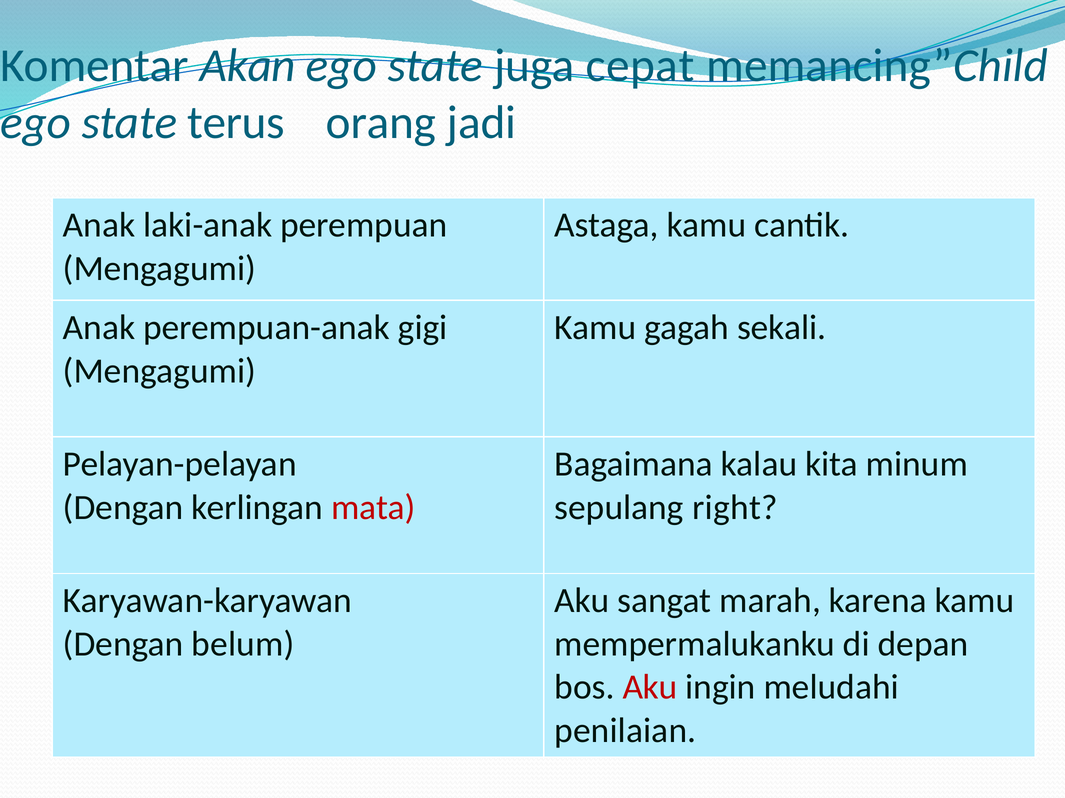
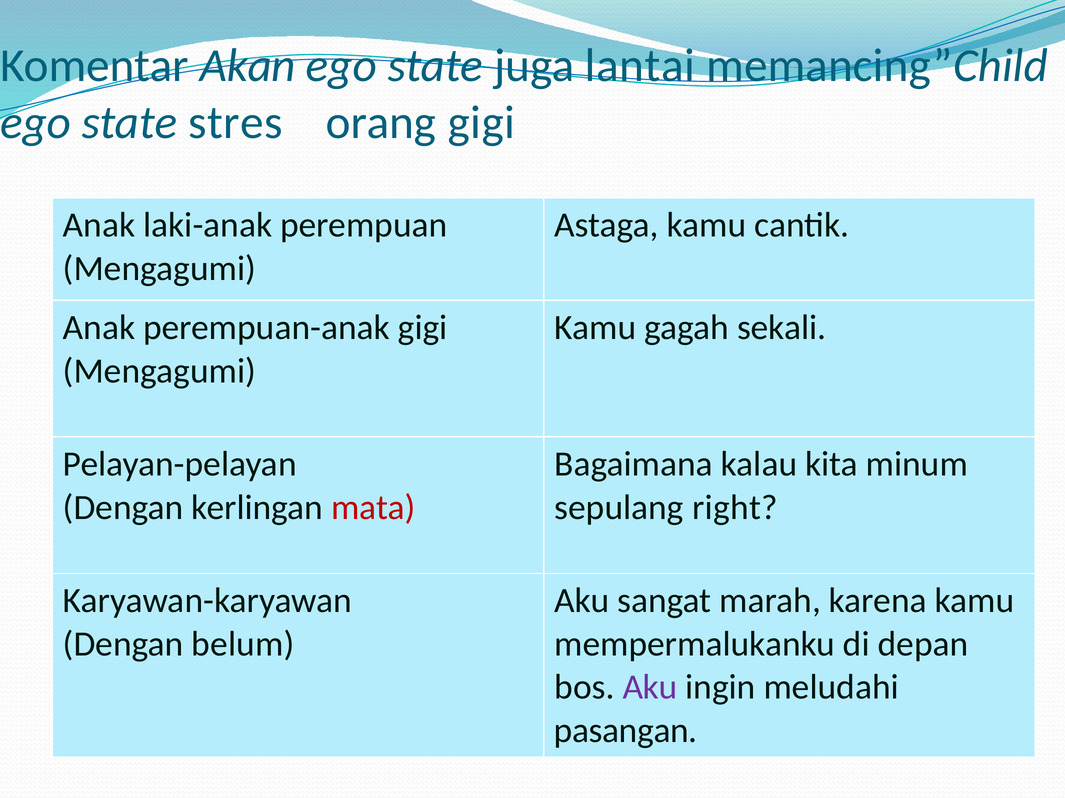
cepat: cepat -> lantai (640, 66)
terus: terus -> stres (235, 123)
orang jadi: jadi -> gigi (481, 123)
Aku colour: red -> purple (650, 688)
penilaian: penilaian -> pasangan (626, 731)
